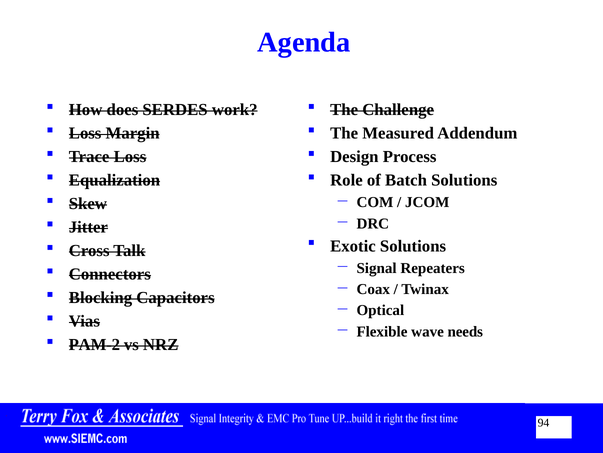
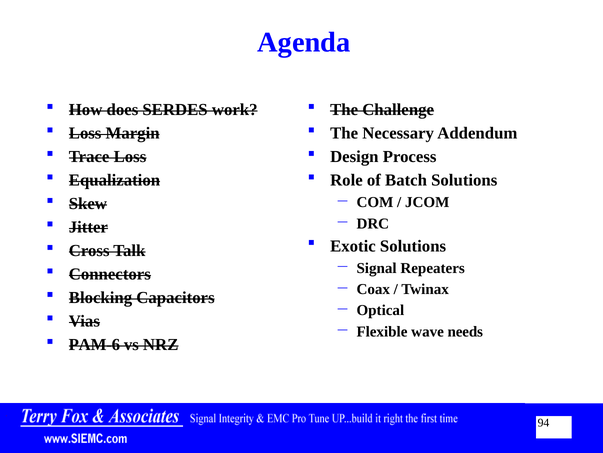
Measured: Measured -> Necessary (398, 133)
PAM-2: PAM-2 -> PAM-6 (94, 344)
